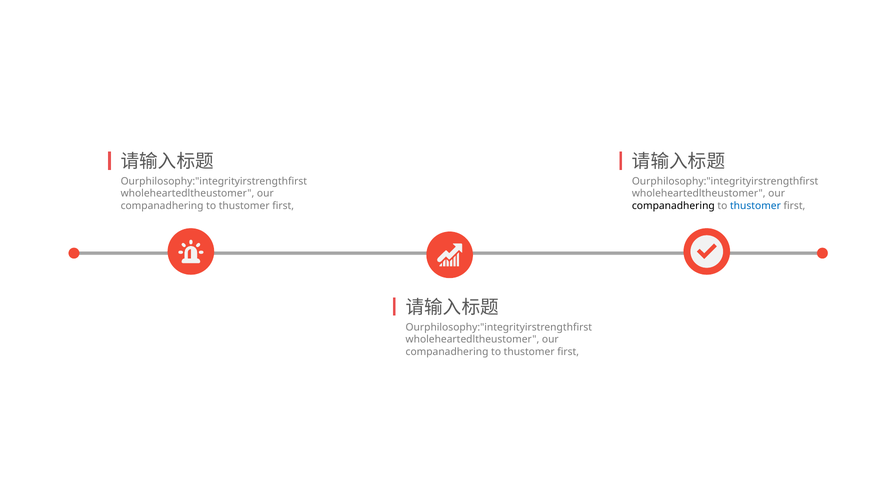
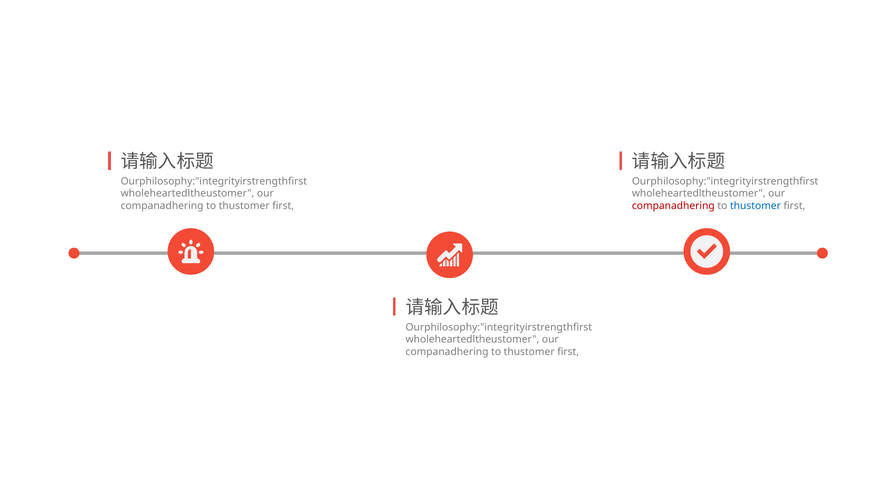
companadhering colour: black -> red (673, 206)
